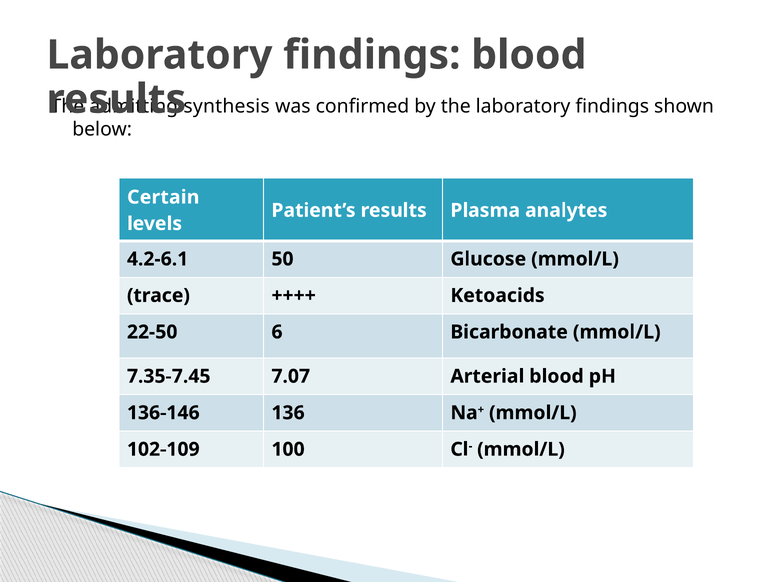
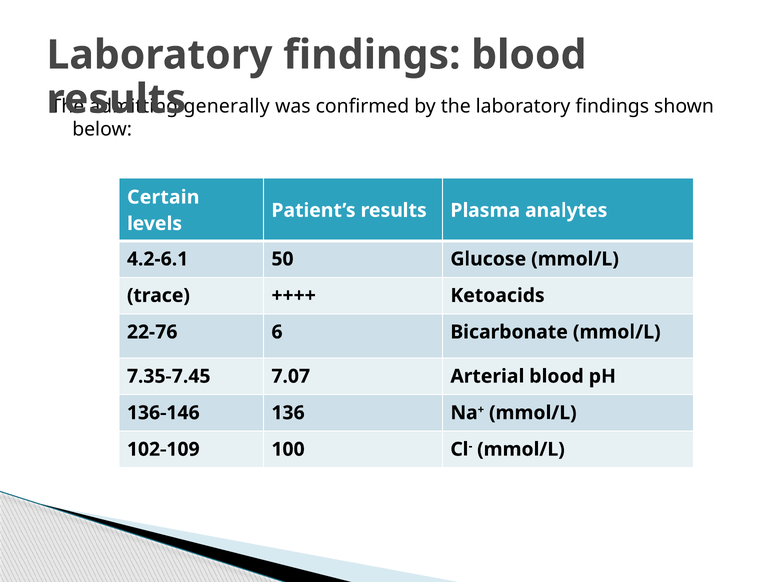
synthesis: synthesis -> generally (227, 106)
22-50: 22-50 -> 22-76 (152, 332)
